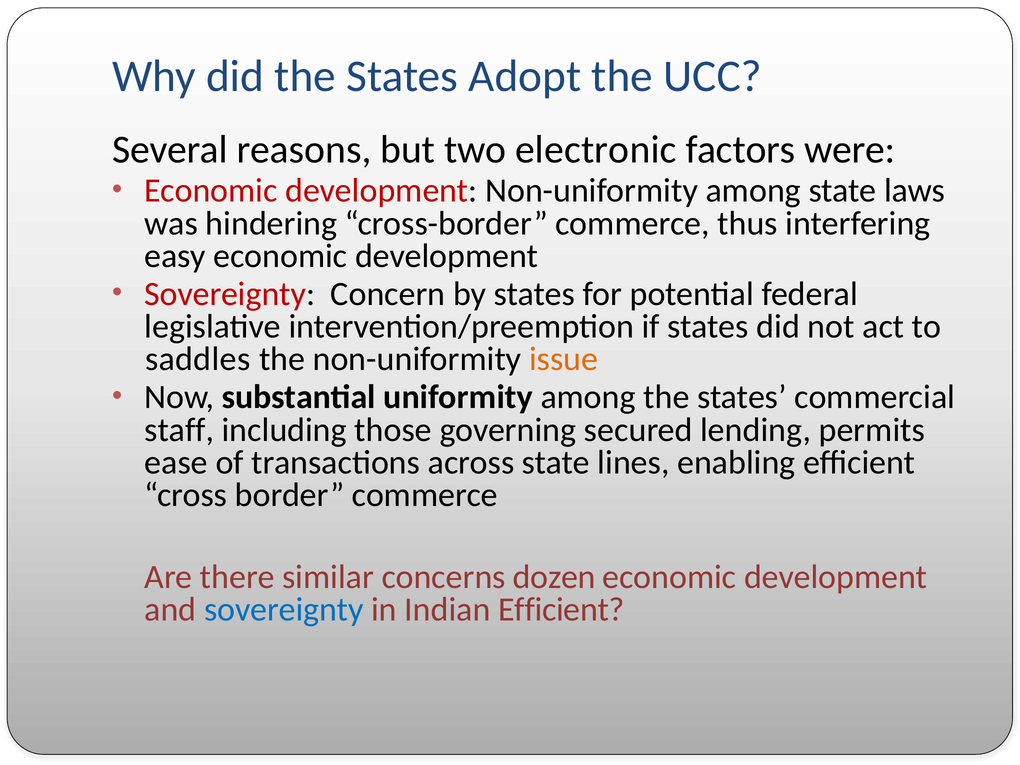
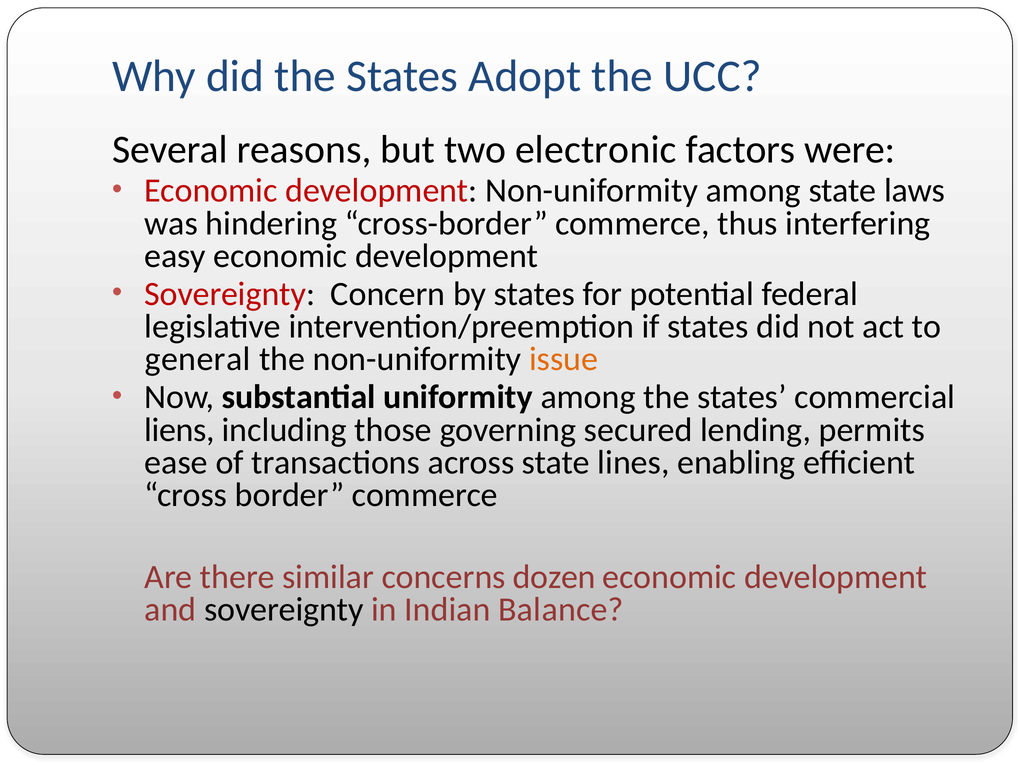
saddles: saddles -> general (198, 359)
staff: staff -> liens (179, 430)
sovereignty colour: blue -> black (284, 609)
Indian Efficient: Efficient -> Balance (561, 609)
